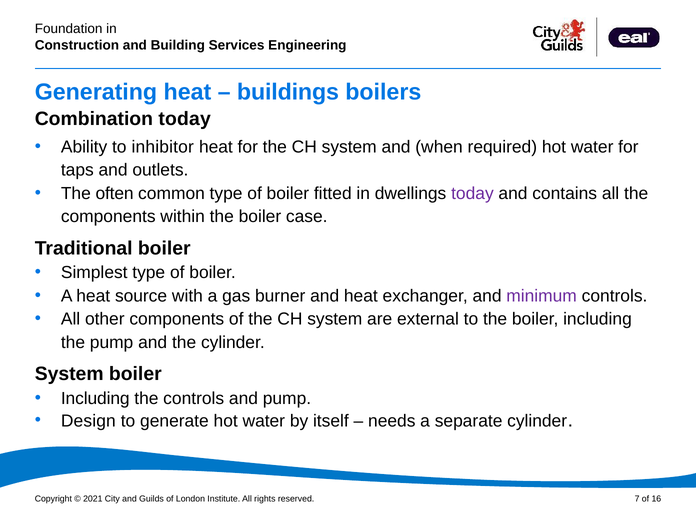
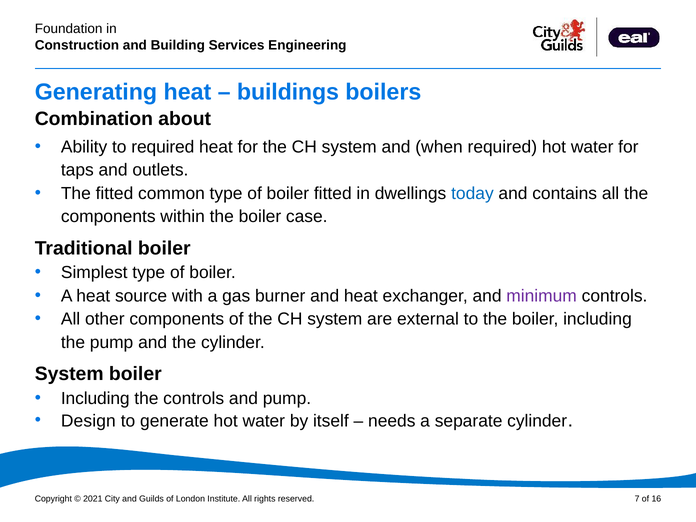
Combination today: today -> about (185, 119)
to inhibitor: inhibitor -> required (163, 147)
The often: often -> fitted (114, 193)
today colour: purple -> blue (472, 193)
